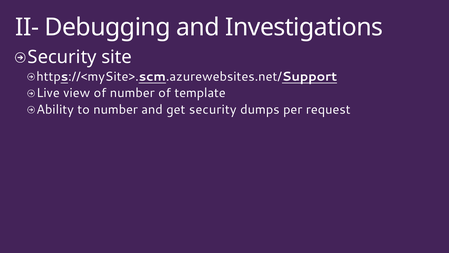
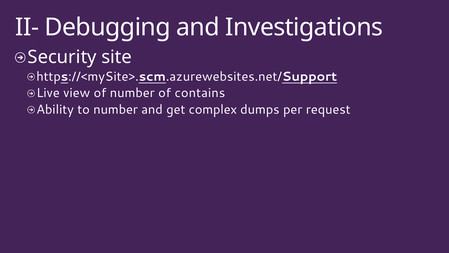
template: template -> contains (200, 93)
get security: security -> complex (213, 109)
